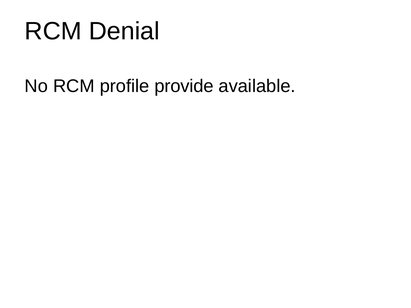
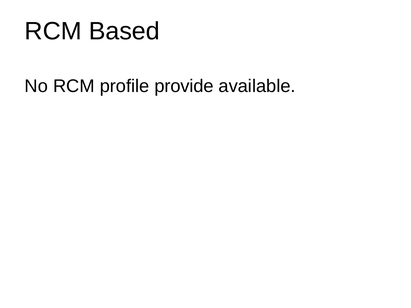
Denial: Denial -> Based (124, 31)
